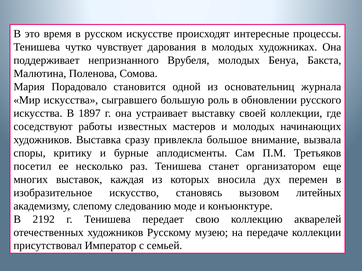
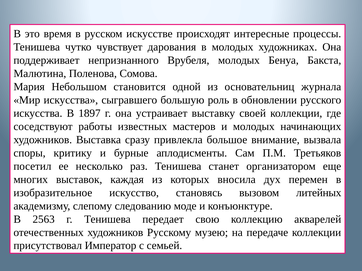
Порадовало: Порадовало -> Небольшом (79, 87)
2192: 2192 -> 2563 (44, 220)
